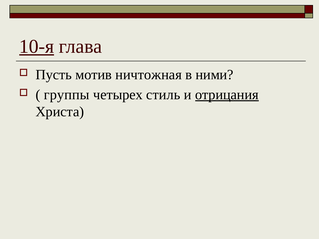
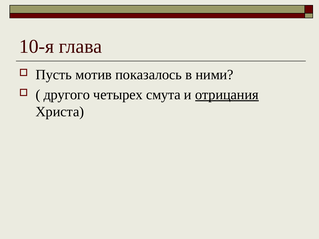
10-я underline: present -> none (37, 47)
ничтожная: ничтожная -> показалось (149, 75)
группы: группы -> другого (67, 95)
стиль: стиль -> смута (163, 95)
